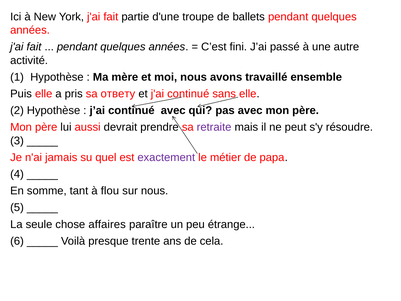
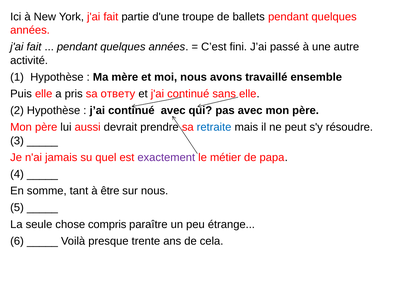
retraite colour: purple -> blue (214, 127)
flou: flou -> être (110, 191)
affaires: affaires -> compris (107, 224)
